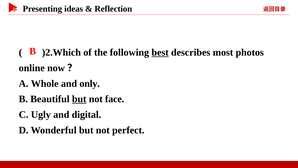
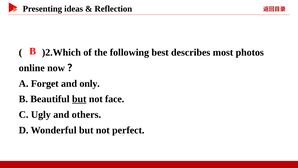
best underline: present -> none (160, 52)
Whole: Whole -> Forget (45, 83)
digital: digital -> others (86, 114)
